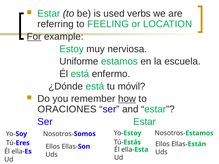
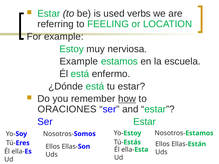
For underline: present -> none (34, 37)
Uniforme: Uniforme -> Example (79, 62)
tu móvil: móvil -> estar (131, 86)
